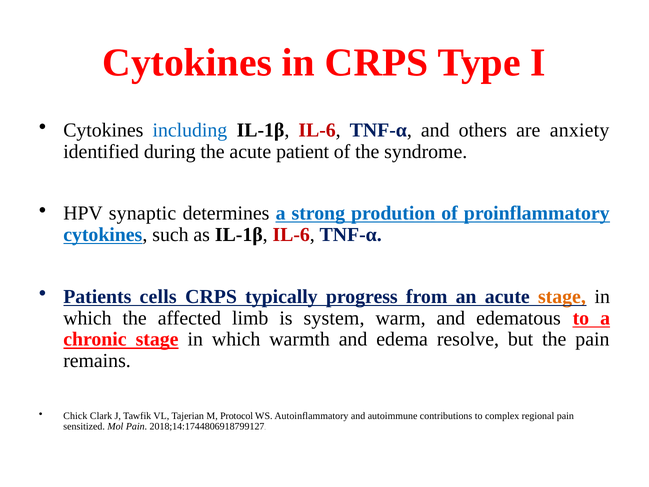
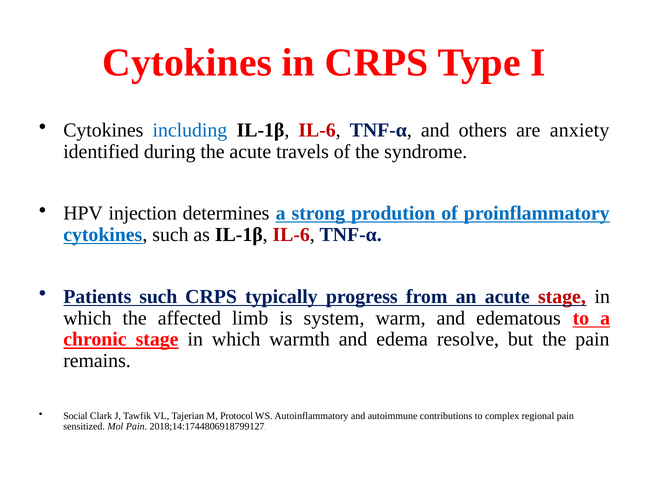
patient: patient -> travels (303, 152)
synaptic: synaptic -> injection (143, 213)
Patients cells: cells -> such (158, 296)
stage colour: orange -> red (562, 296)
Chick: Chick -> Social (75, 416)
